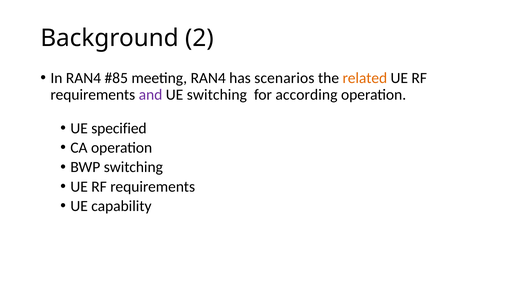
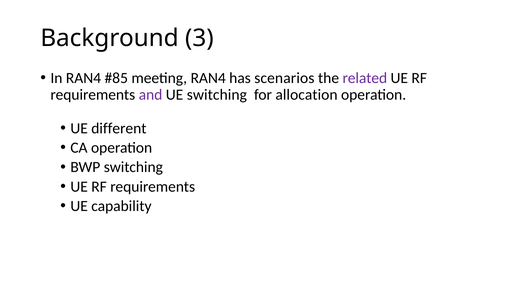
2: 2 -> 3 (200, 38)
related colour: orange -> purple (365, 78)
according: according -> allocation (306, 95)
specified: specified -> different (119, 128)
